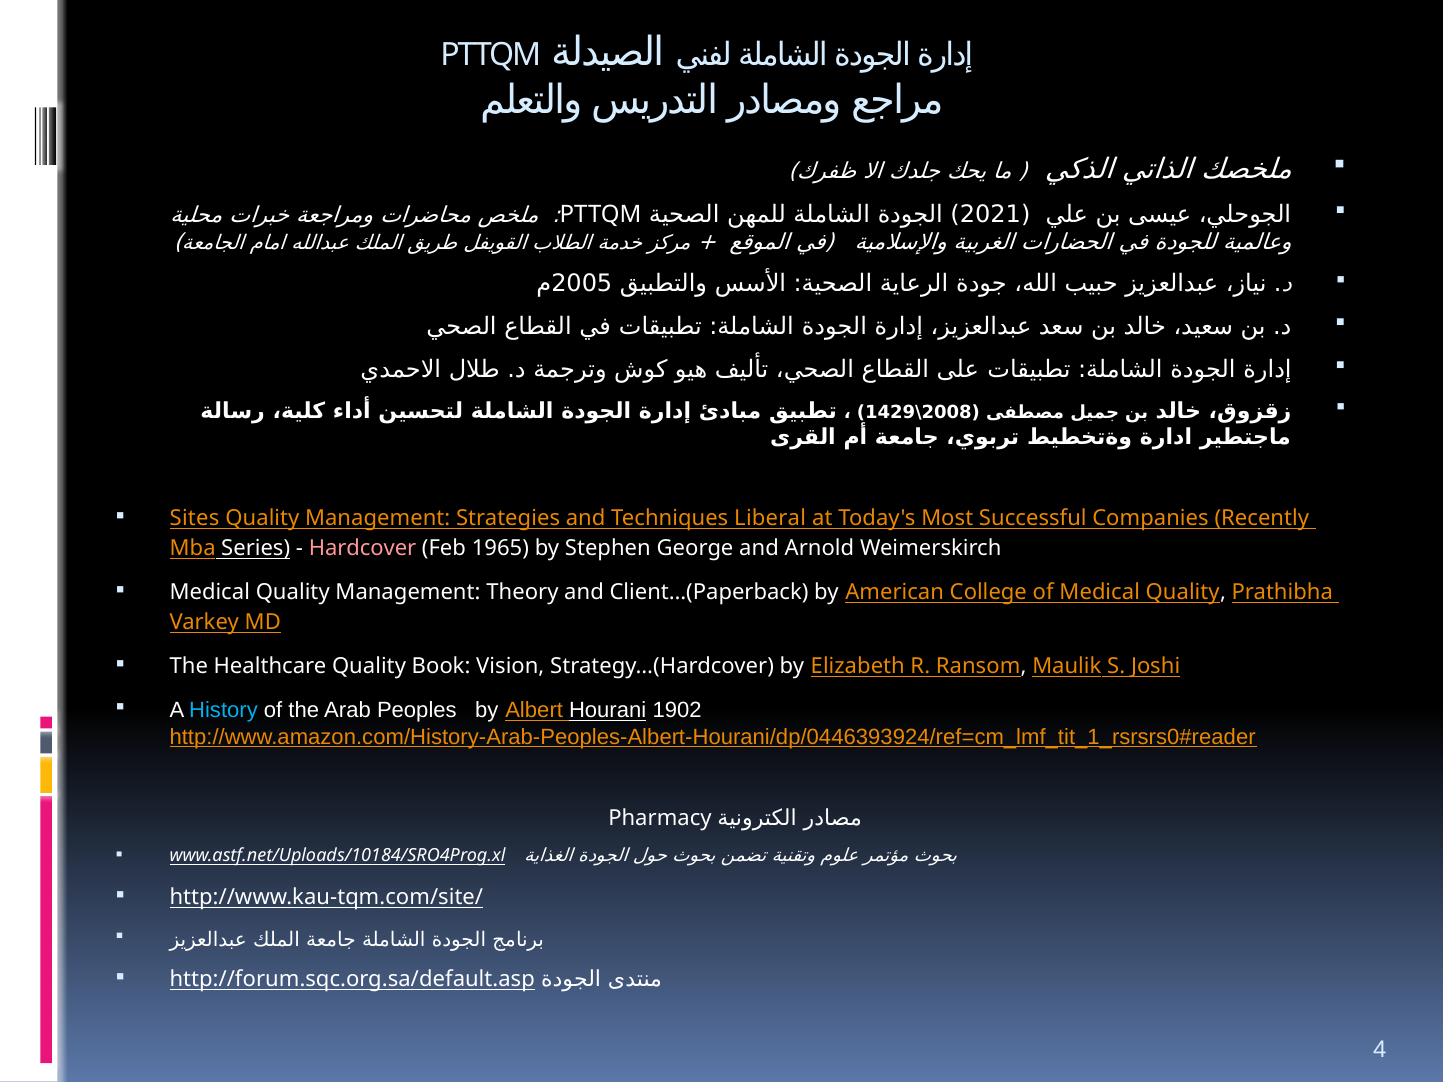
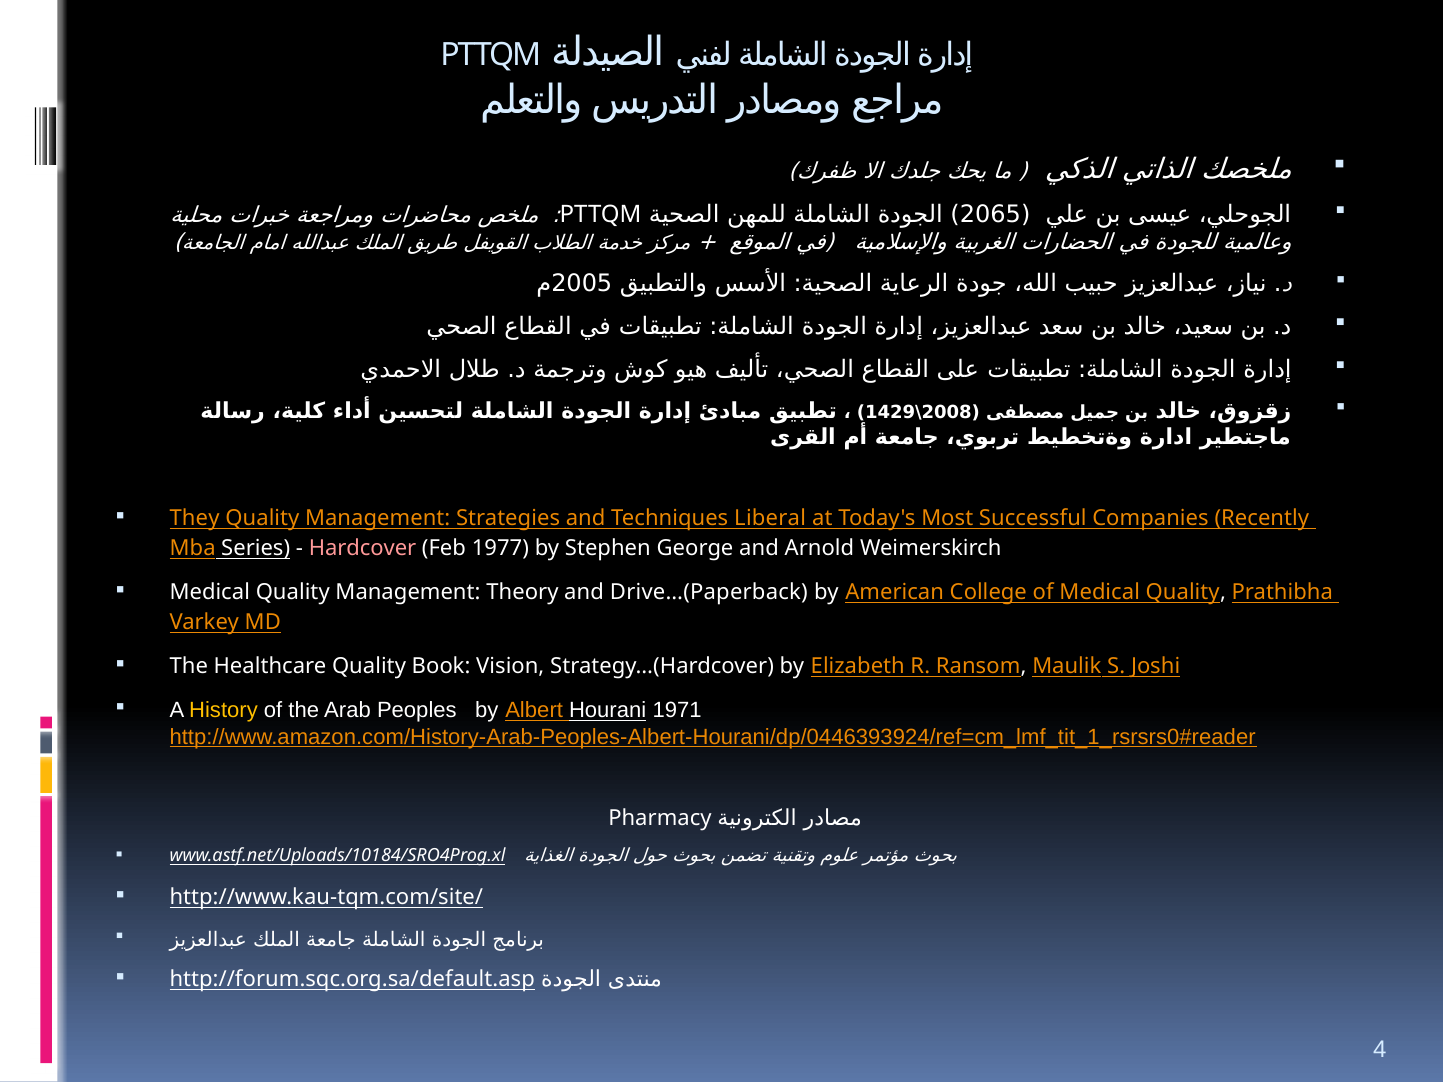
2021: 2021 -> 2065 (990, 214)
Sites: Sites -> They (195, 519)
1965: 1965 -> 1977 (500, 549)
Client…(Paperback: Client…(Paperback -> Drive…(Paperback (709, 593)
History colour: light blue -> yellow (223, 711)
1902: 1902 -> 1971 (677, 711)
